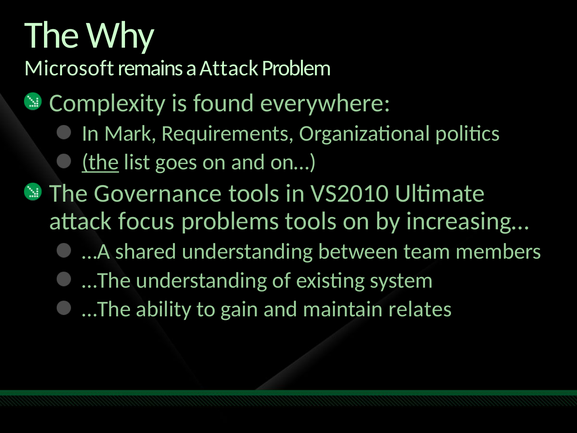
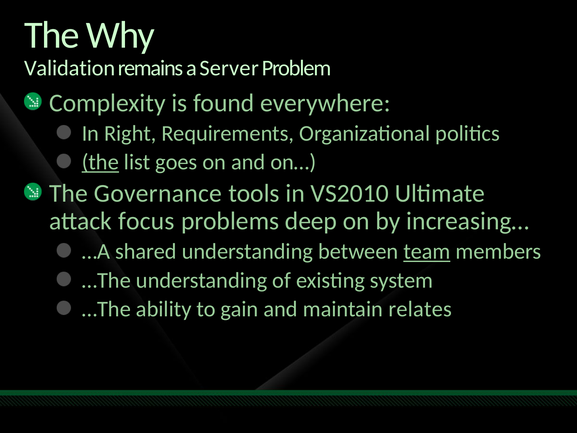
Microsoft: Microsoft -> Validation (70, 68)
a Attack: Attack -> Server (229, 68)
Mark: Mark -> Right (130, 133)
problems tools: tools -> deep (311, 221)
team underline: none -> present (427, 251)
